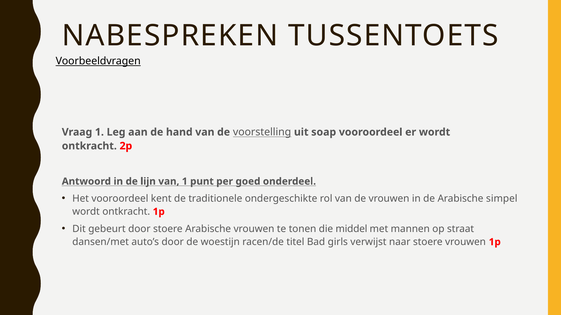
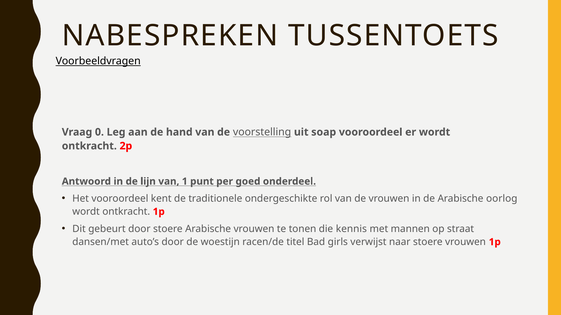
Vraag 1: 1 -> 0 (99, 132)
simpel: simpel -> oorlog (502, 199)
middel: middel -> kennis (351, 229)
